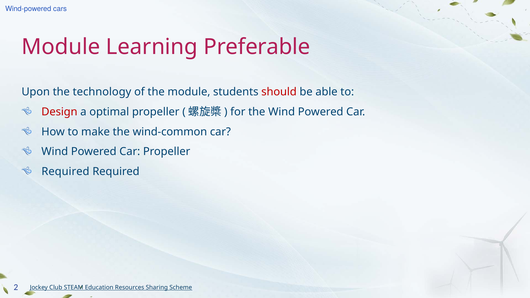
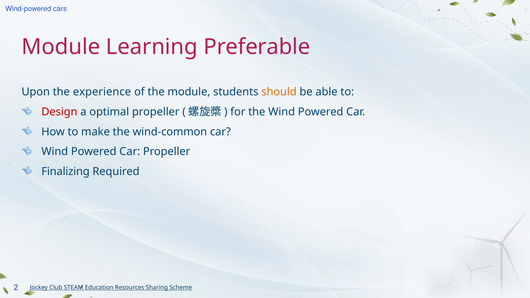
technology: technology -> experience (102, 92)
should colour: red -> orange (279, 92)
Required: Required -> Finalizing (66, 172)
